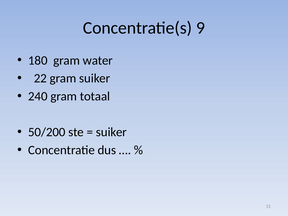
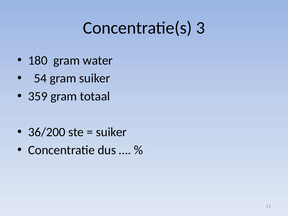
9: 9 -> 3 (201, 28)
22: 22 -> 54 (40, 78)
240: 240 -> 359 (38, 96)
50/200: 50/200 -> 36/200 (47, 132)
